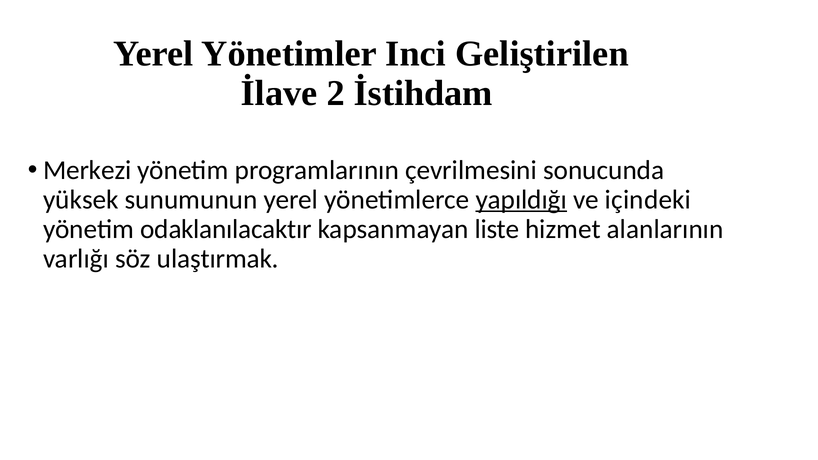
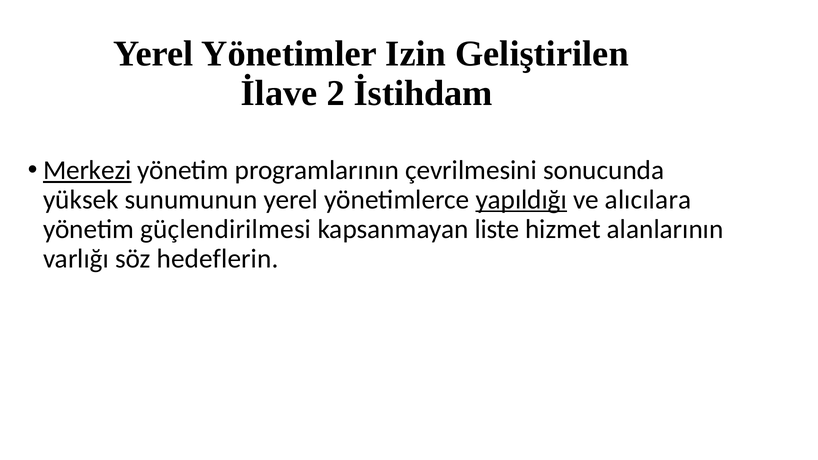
Inci: Inci -> Izin (416, 54)
Merkezi underline: none -> present (87, 170)
içindeki: içindeki -> alıcılara (648, 200)
odaklanılacaktır: odaklanılacaktır -> güçlendirilmesi (226, 229)
ulaştırmak: ulaştırmak -> hedeflerin (218, 259)
